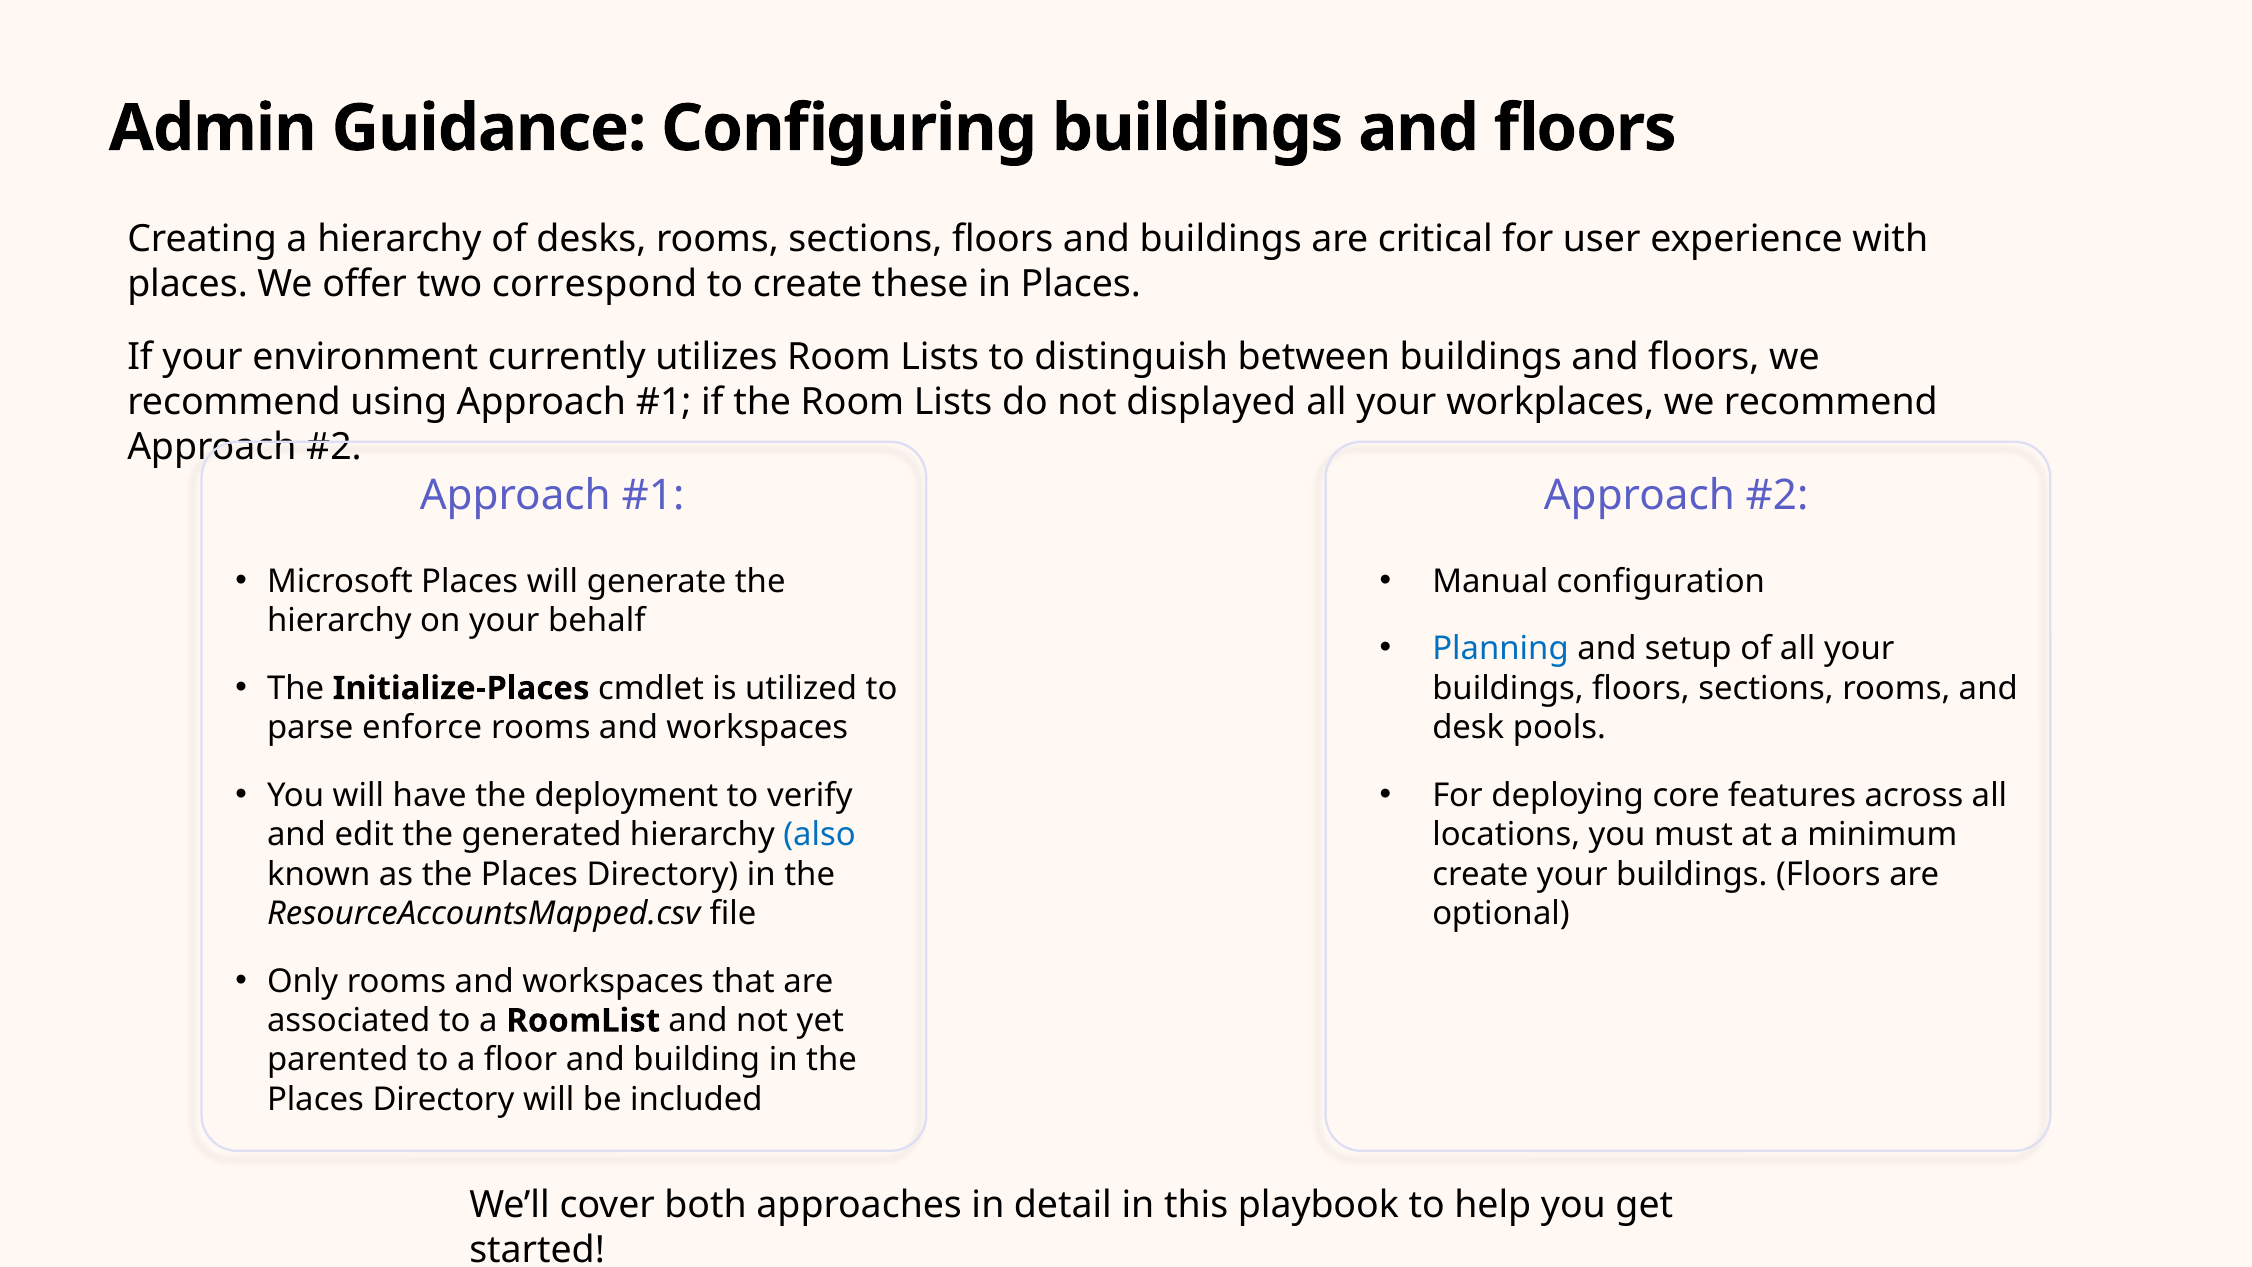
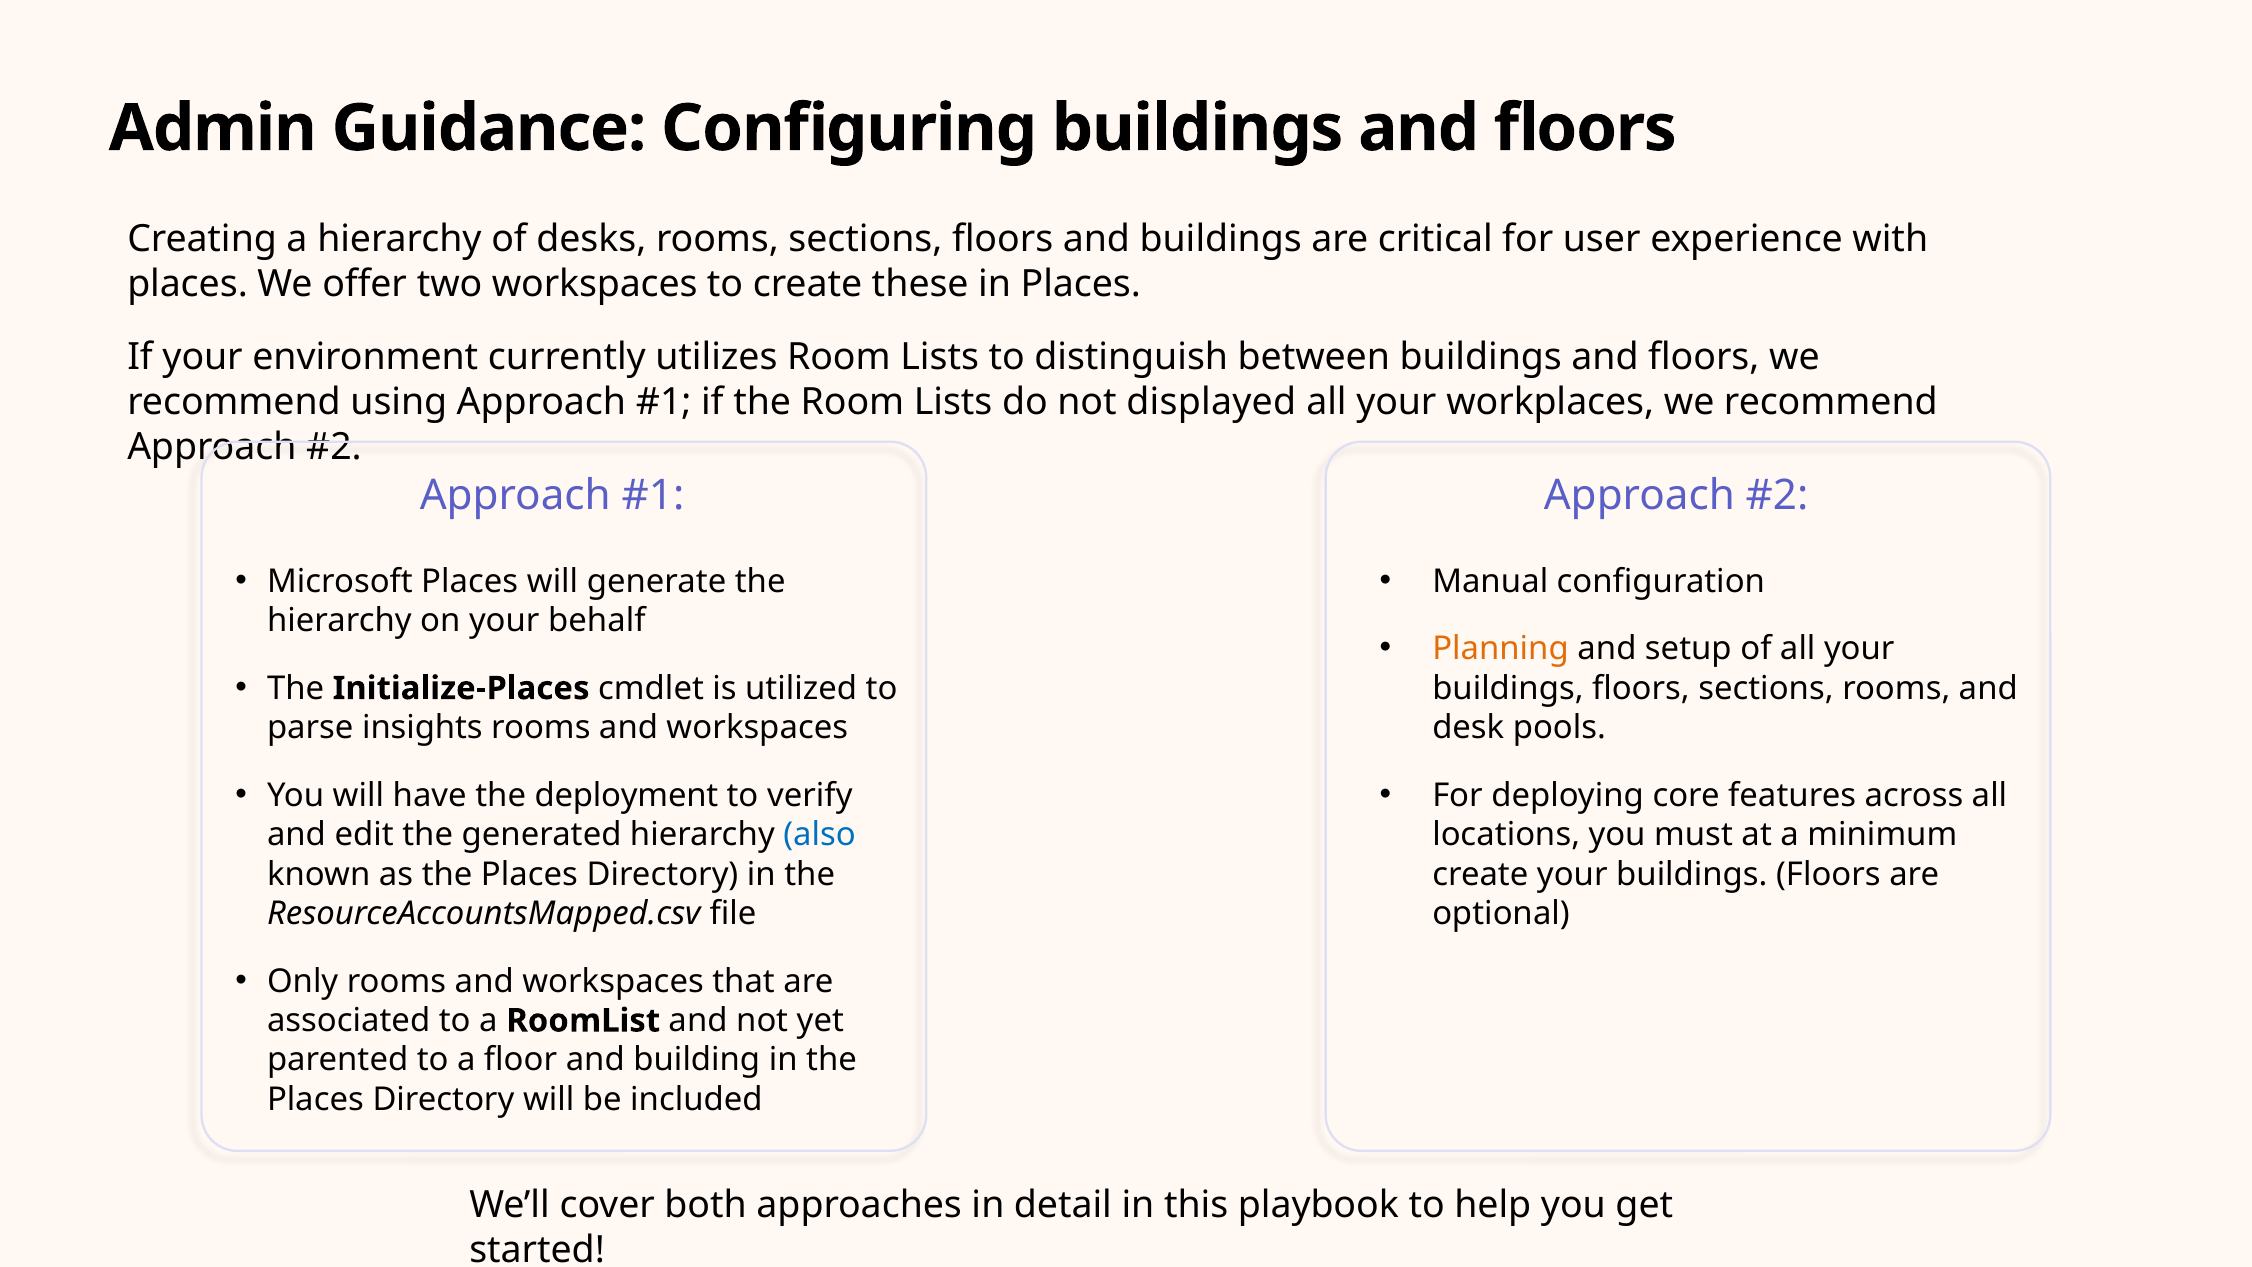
two correspond: correspond -> workspaces (595, 284)
Planning colour: blue -> orange (1501, 649)
enforce: enforce -> insights (422, 728)
